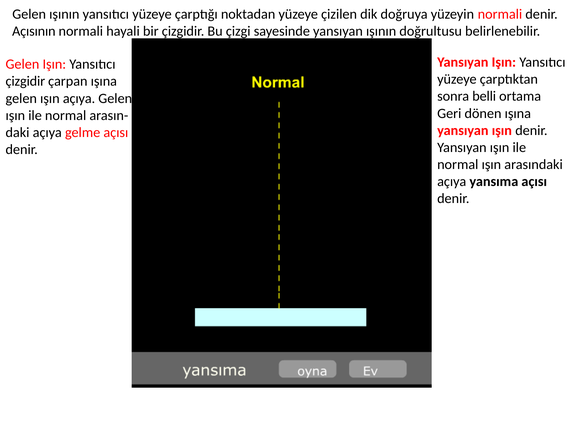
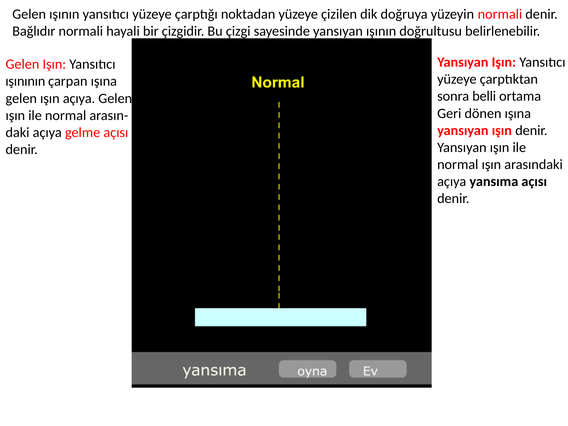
Açısının: Açısının -> Bağlıdır (34, 31)
çizgidir: çizgidir -> ışınının (25, 81)
